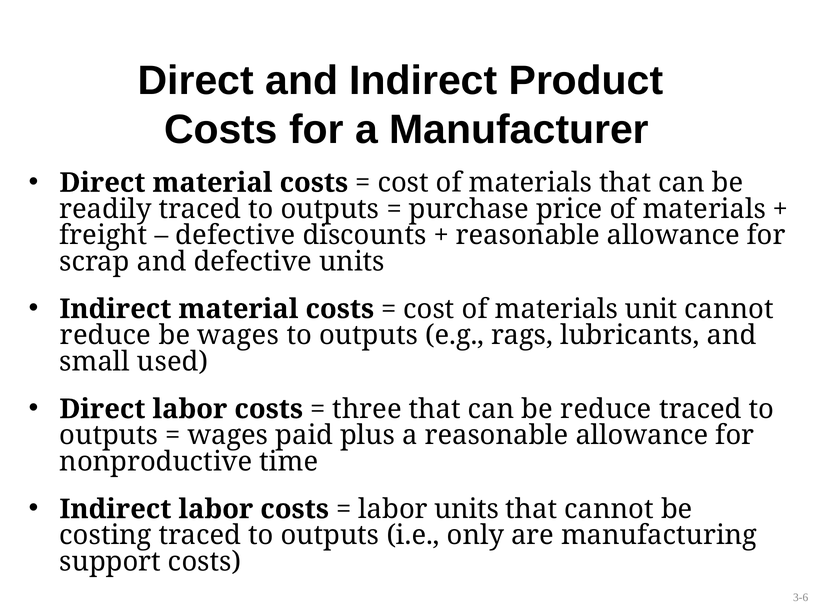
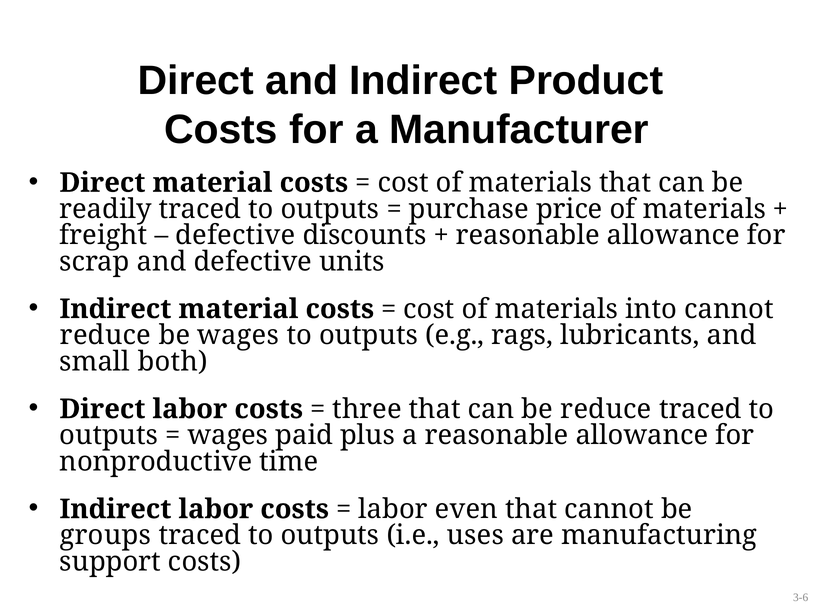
unit: unit -> into (651, 309)
used: used -> both (173, 362)
labor units: units -> even (466, 509)
costing: costing -> groups (105, 535)
only: only -> uses (475, 535)
